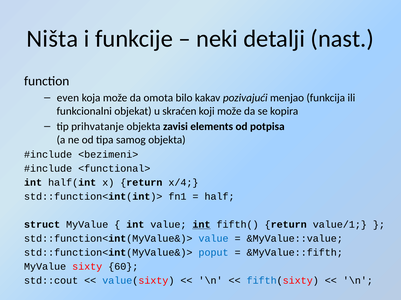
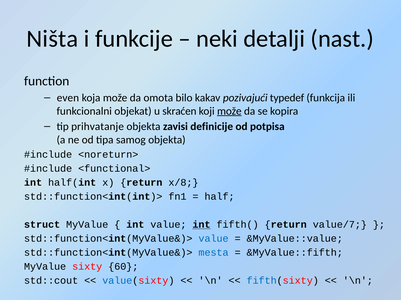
menjao: menjao -> typedef (287, 98)
može underline: none -> present (229, 111)
elements: elements -> definicije (212, 127)
<bezimeni>: <bezimeni> -> <noreturn> (108, 155)
x/4: x/4 -> x/8 (183, 183)
value/1: value/1 -> value/7 (340, 225)
poput: poput -> mesta (214, 253)
